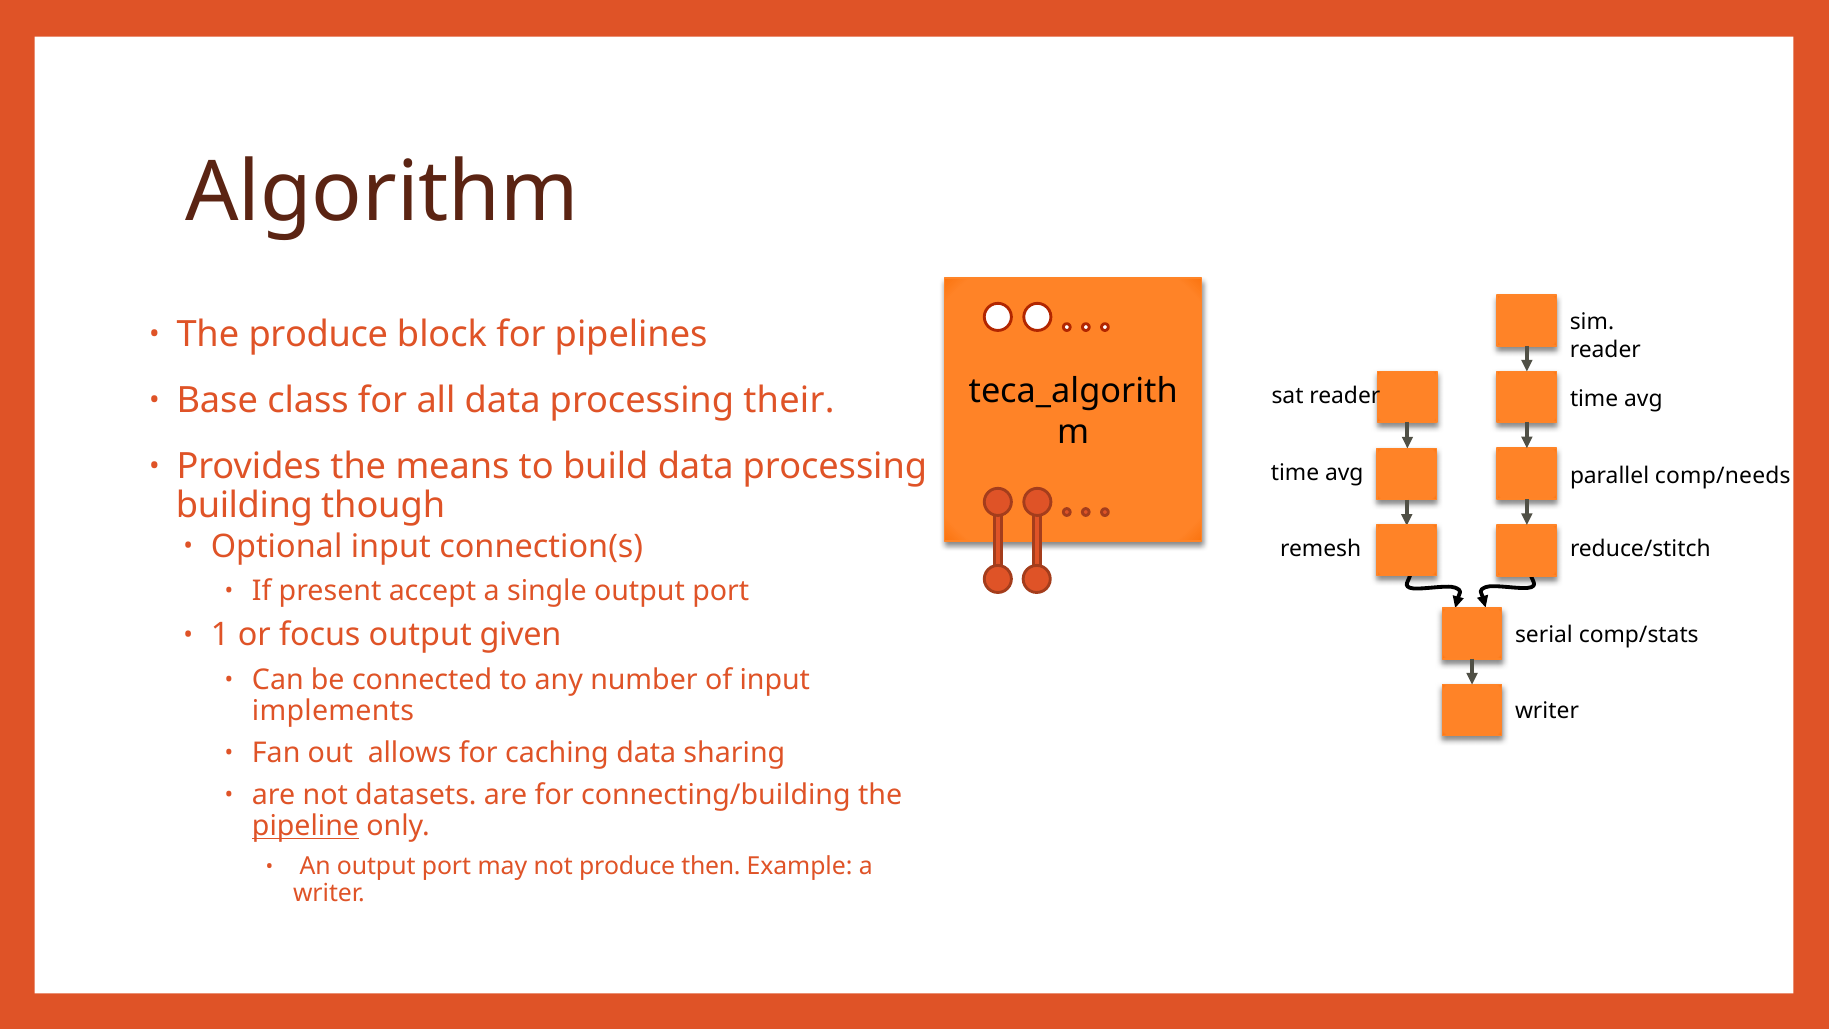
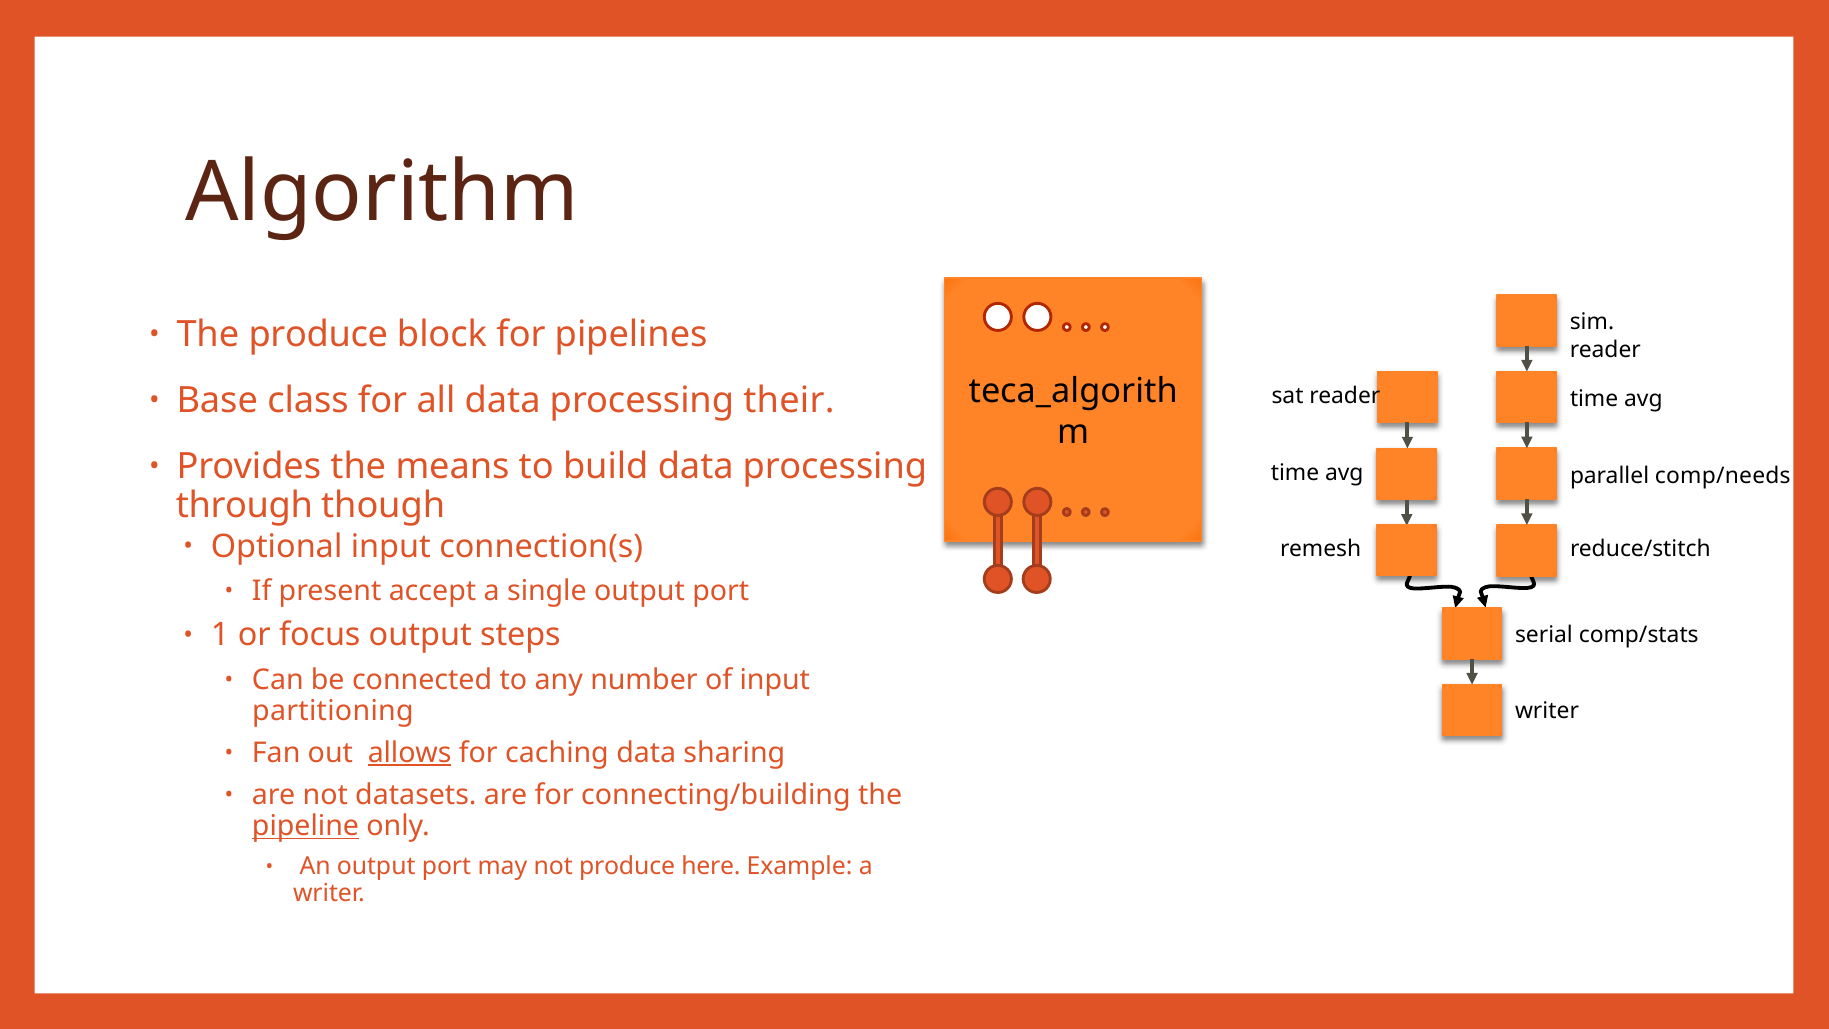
building: building -> through (244, 505)
given: given -> steps (520, 635)
implements: implements -> partitioning (333, 710)
allows underline: none -> present (410, 753)
then: then -> here (711, 866)
